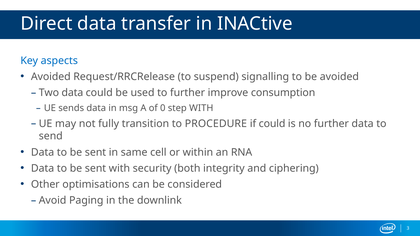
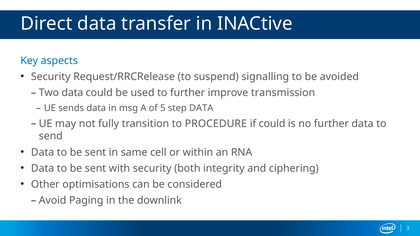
Avoided: Avoided -> Security (51, 77)
consumption: consumption -> transmission (283, 93)
0: 0 -> 5 (163, 108)
step WITH: WITH -> DATA (201, 108)
